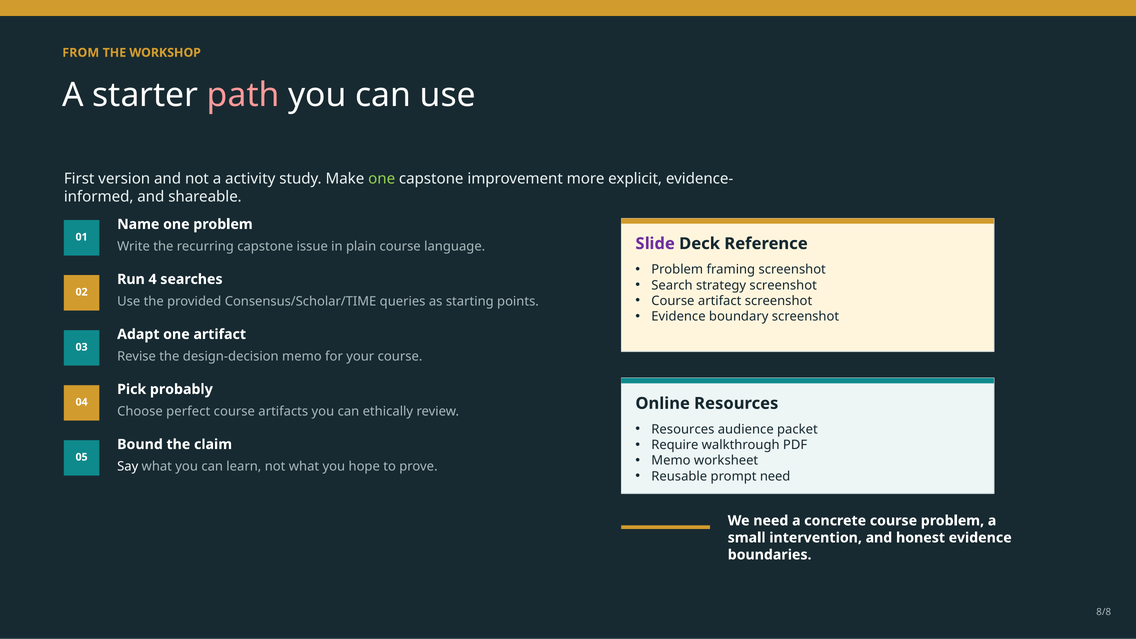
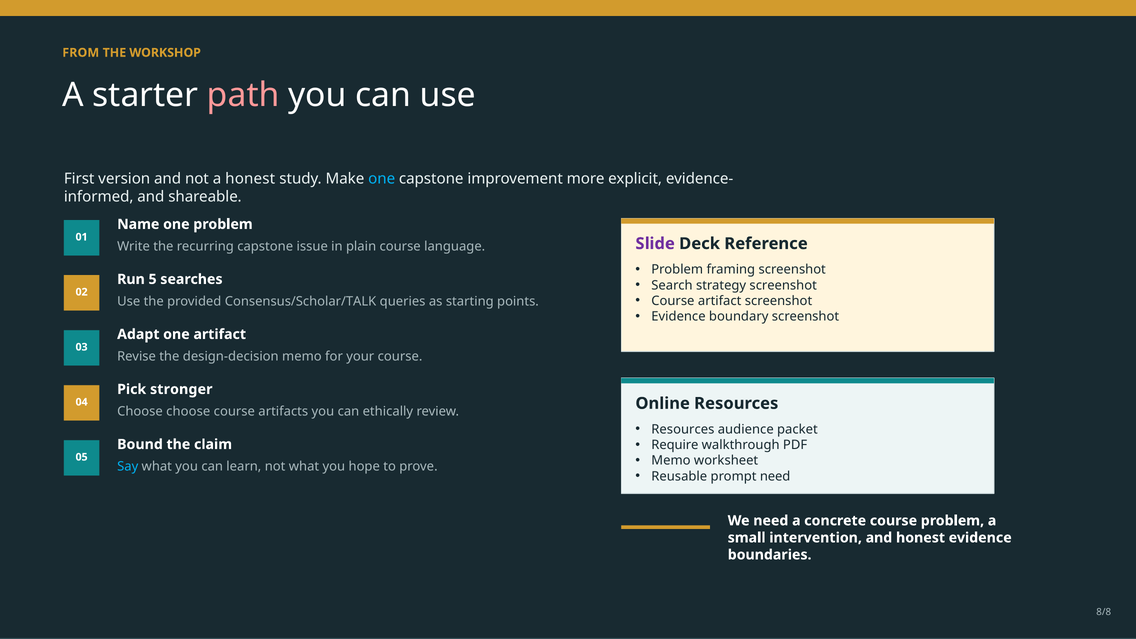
a activity: activity -> honest (250, 179)
one colour: light green -> light blue (382, 179)
4: 4 -> 5 (153, 279)
Consensus/Scholar/TIME: Consensus/Scholar/TIME -> Consensus/Scholar/TALK (301, 302)
probably: probably -> stronger (181, 389)
Choose perfect: perfect -> choose (188, 412)
Say colour: white -> light blue (128, 467)
